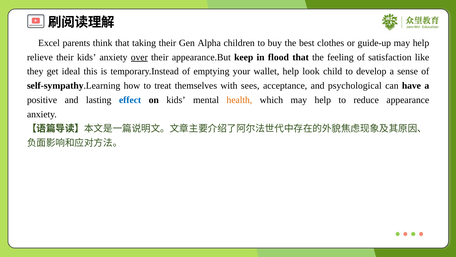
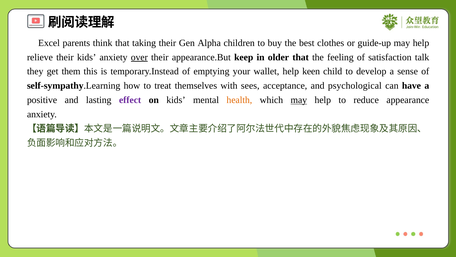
flood: flood -> older (278, 57)
like: like -> talk (422, 57)
ideal: ideal -> them (71, 71)
look: look -> keen (311, 71)
effect colour: blue -> purple (130, 100)
may underline: none -> present (299, 100)
